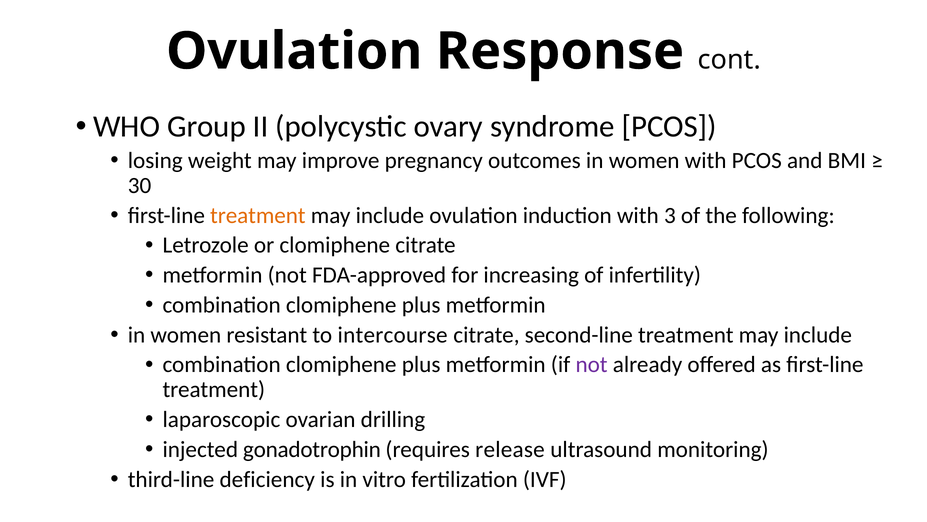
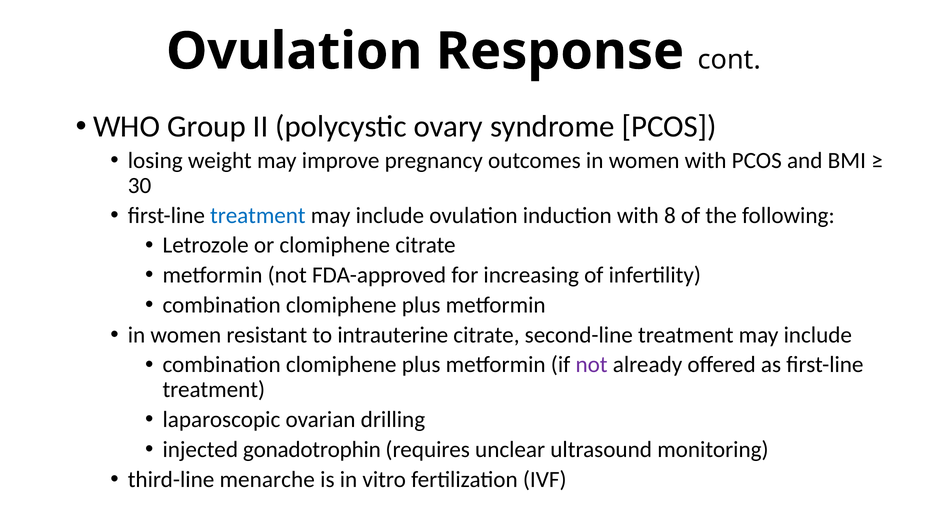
treatment colour: orange -> blue (258, 215)
3: 3 -> 8 (670, 215)
intercourse: intercourse -> intrauterine (393, 335)
release: release -> unclear (510, 449)
deficiency: deficiency -> menarche (267, 479)
